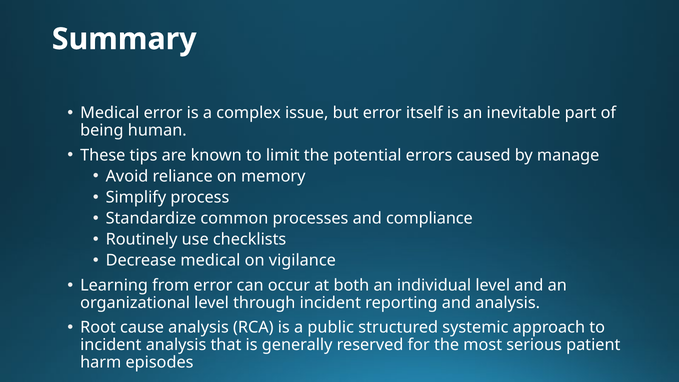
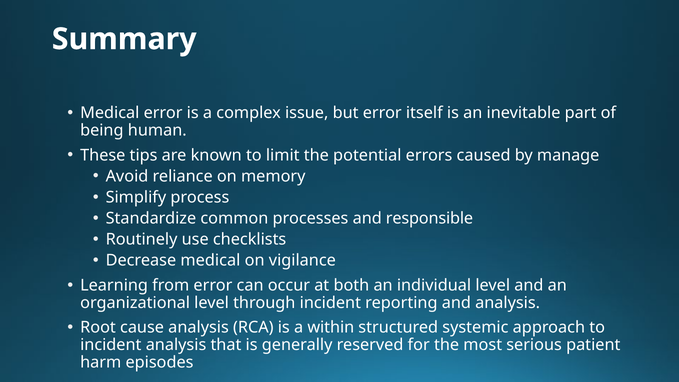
compliance: compliance -> responsible (429, 218)
public: public -> within (331, 327)
